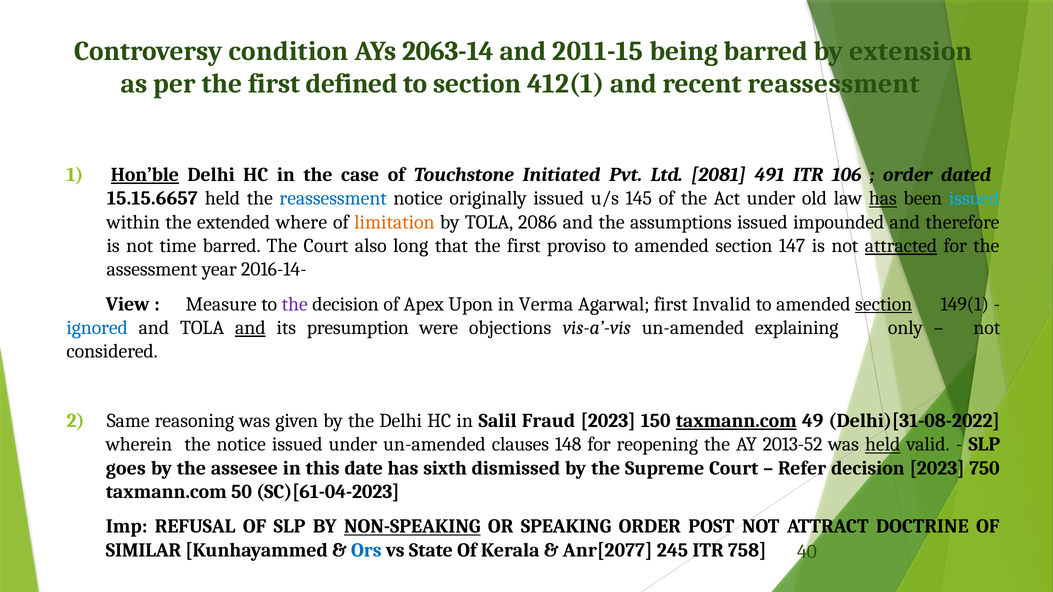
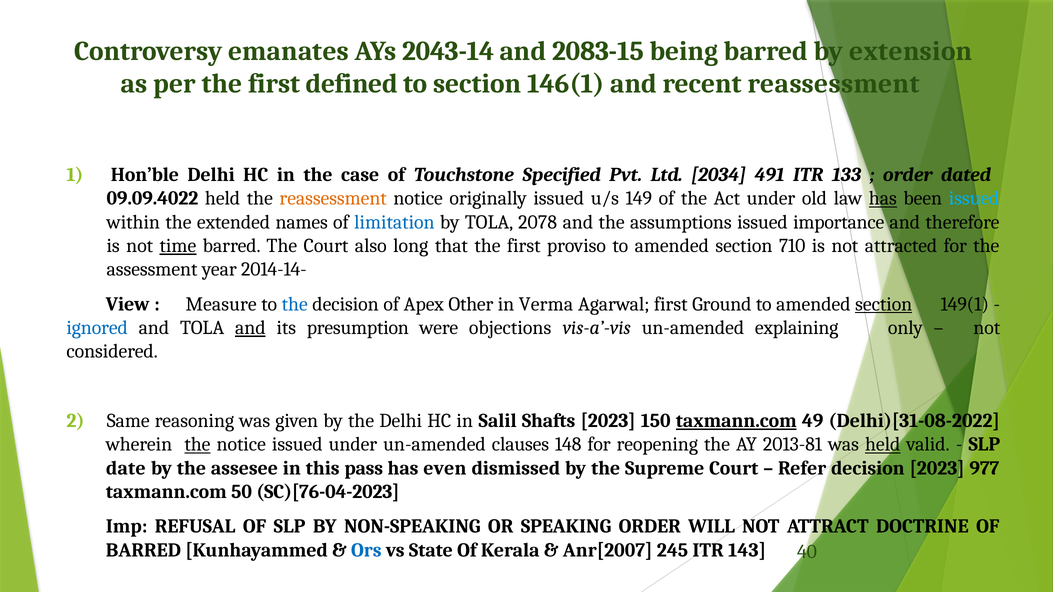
condition: condition -> emanates (289, 51)
2063-14: 2063-14 -> 2043-14 (448, 51)
2011-15: 2011-15 -> 2083-15 (598, 51)
412(1: 412(1 -> 146(1 (566, 84)
Hon’ble underline: present -> none (145, 175)
Initiated: Initiated -> Specified (562, 175)
2081: 2081 -> 2034 (719, 175)
106: 106 -> 133 (847, 175)
15.15.6657: 15.15.6657 -> 09.09.4022 (152, 199)
reassessment colour: blue -> orange (333, 199)
145: 145 -> 149 (639, 199)
where: where -> names (302, 222)
limitation colour: orange -> blue (394, 222)
2086: 2086 -> 2078 (538, 222)
impounded: impounded -> importance (839, 222)
time underline: none -> present (178, 246)
147: 147 -> 710 (792, 246)
attracted underline: present -> none (901, 246)
2016-14-: 2016-14- -> 2014-14- (274, 270)
the colour: purple -> blue (295, 304)
Upon: Upon -> Other (471, 304)
Invalid: Invalid -> Ground (722, 304)
Fraud: Fraud -> Shafts (549, 421)
the underline: none -> present (197, 445)
2013-52: 2013-52 -> 2013-81 (792, 445)
goes: goes -> date (126, 468)
date: date -> pass (364, 468)
sixth: sixth -> even (445, 468)
750: 750 -> 977 (984, 468)
SC)[61-04-2023: SC)[61-04-2023 -> SC)[76-04-2023 (328, 492)
NON-SPEAKING underline: present -> none (412, 527)
POST: POST -> WILL (712, 527)
SIMILAR: SIMILAR -> BARRED (143, 550)
Anr[2077: Anr[2077 -> Anr[2007 (608, 550)
758: 758 -> 143 (747, 550)
